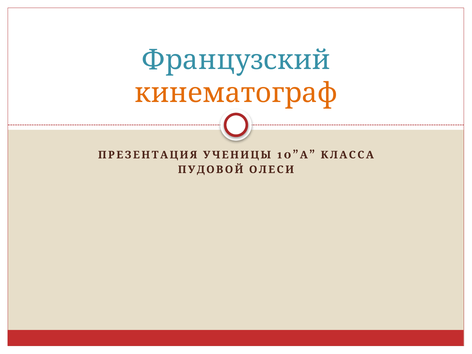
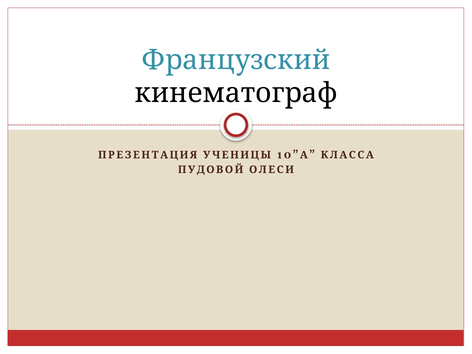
кинематограф colour: orange -> black (236, 93)
